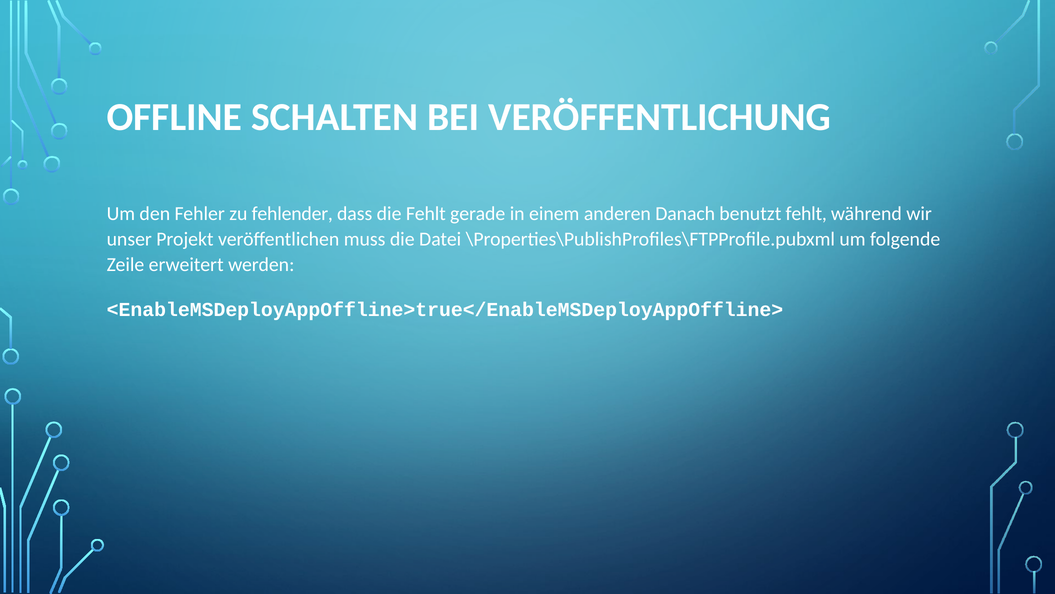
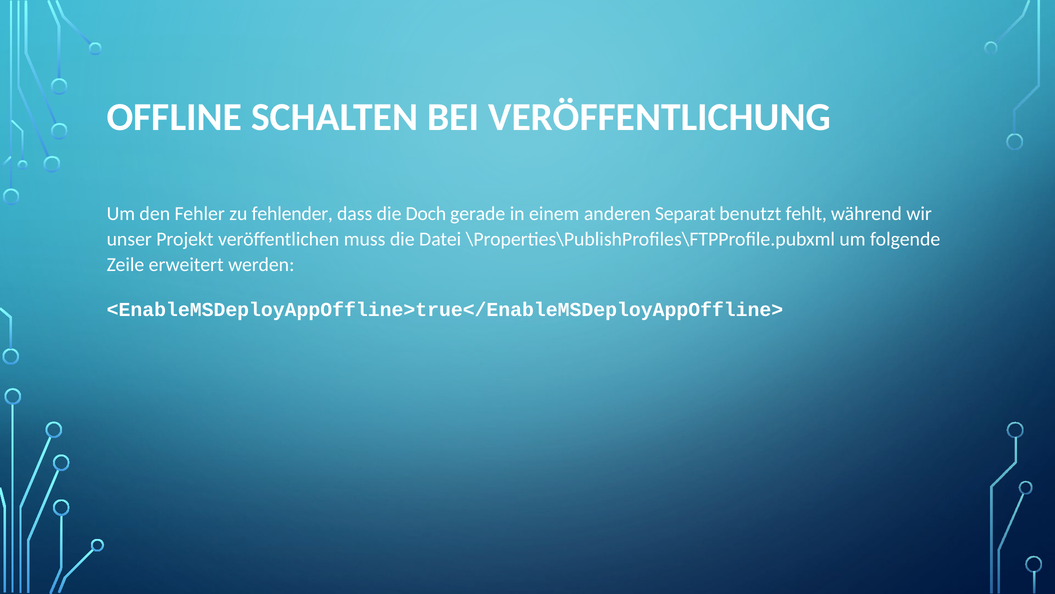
die Fehlt: Fehlt -> Doch (426, 214)
Danach: Danach -> Separat (685, 214)
